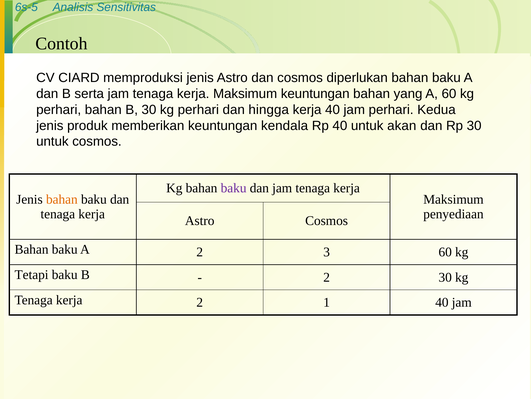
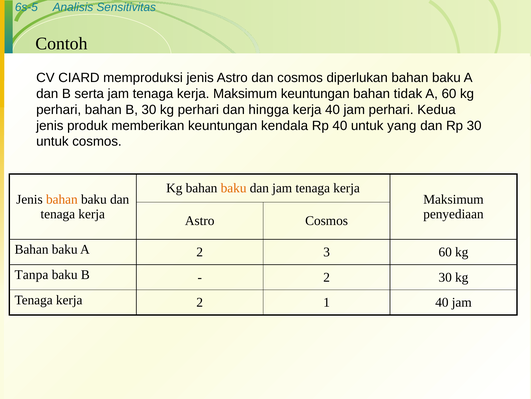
yang: yang -> tidak (408, 94)
akan: akan -> yang (402, 125)
baku colour: purple -> orange (234, 188)
Tetapi: Tetapi -> Tanpa (31, 274)
